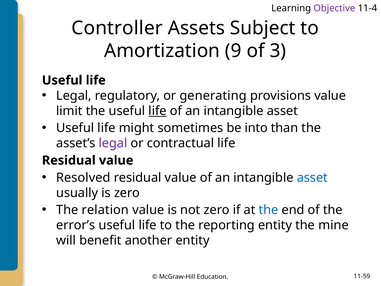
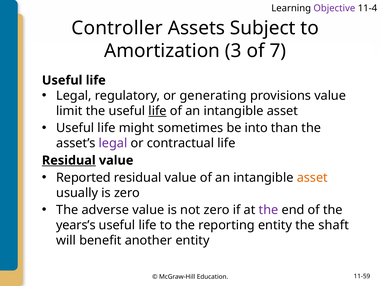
9: 9 -> 3 (233, 51)
3: 3 -> 7 (278, 51)
Residual underline: none -> present (69, 160)
Resolved: Resolved -> Reported (83, 177)
asset colour: blue -> orange (312, 177)
relation: relation -> adverse (105, 210)
the colour: blue -> purple (268, 210)
error’s: error’s -> years’s (76, 225)
mine: mine -> shaft (334, 225)
